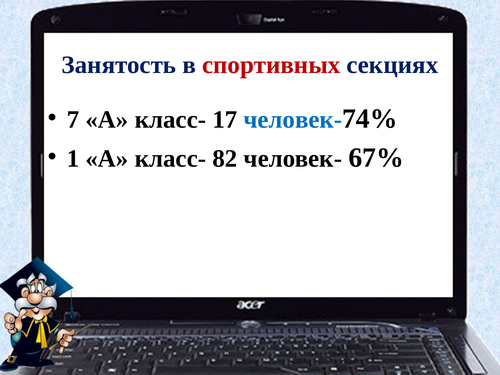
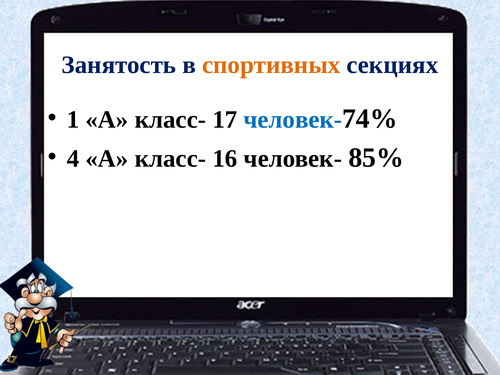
спортивных colour: red -> orange (271, 65)
7: 7 -> 1 (73, 120)
1: 1 -> 4 (73, 159)
82: 82 -> 16 (225, 159)
67%: 67% -> 85% (376, 158)
